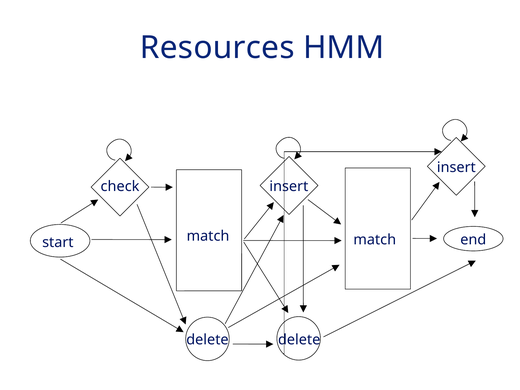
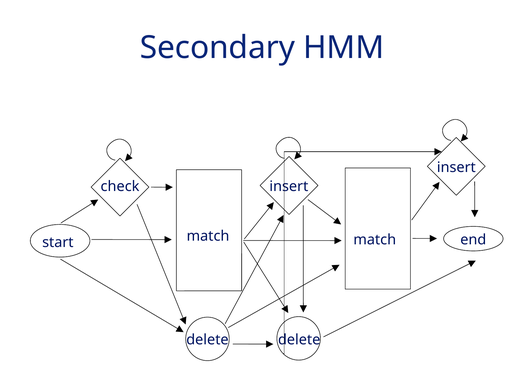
Resources: Resources -> Secondary (217, 48)
